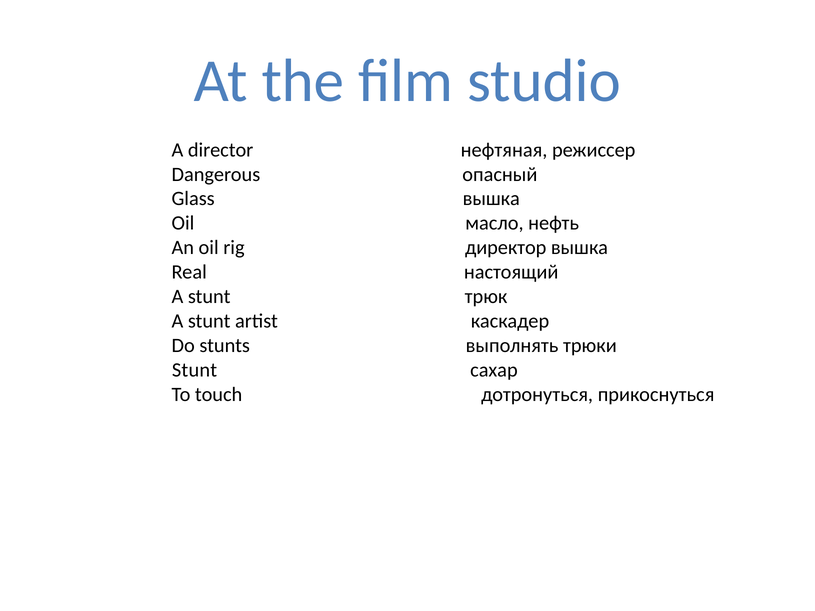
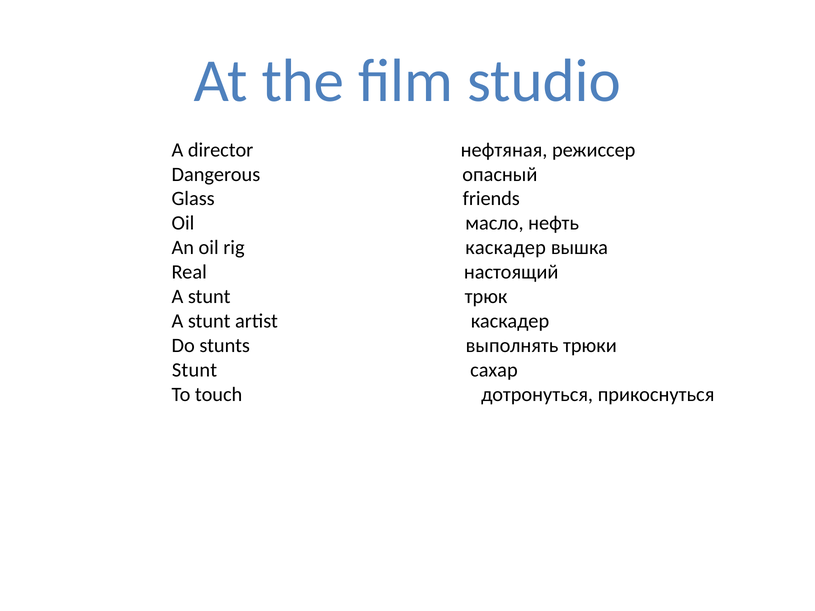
Glass вышка: вышка -> friends (491, 199)
rig директор: директор -> каскадер (506, 248)
